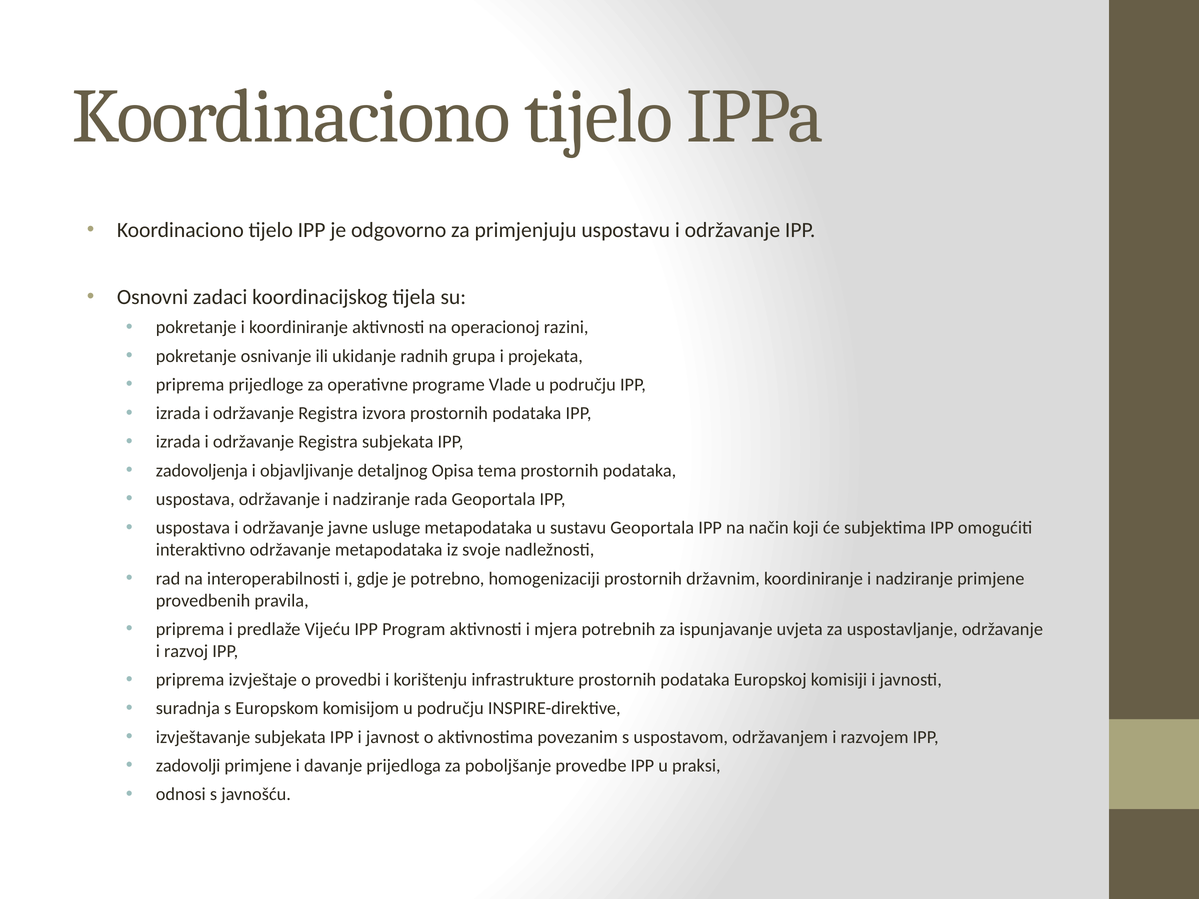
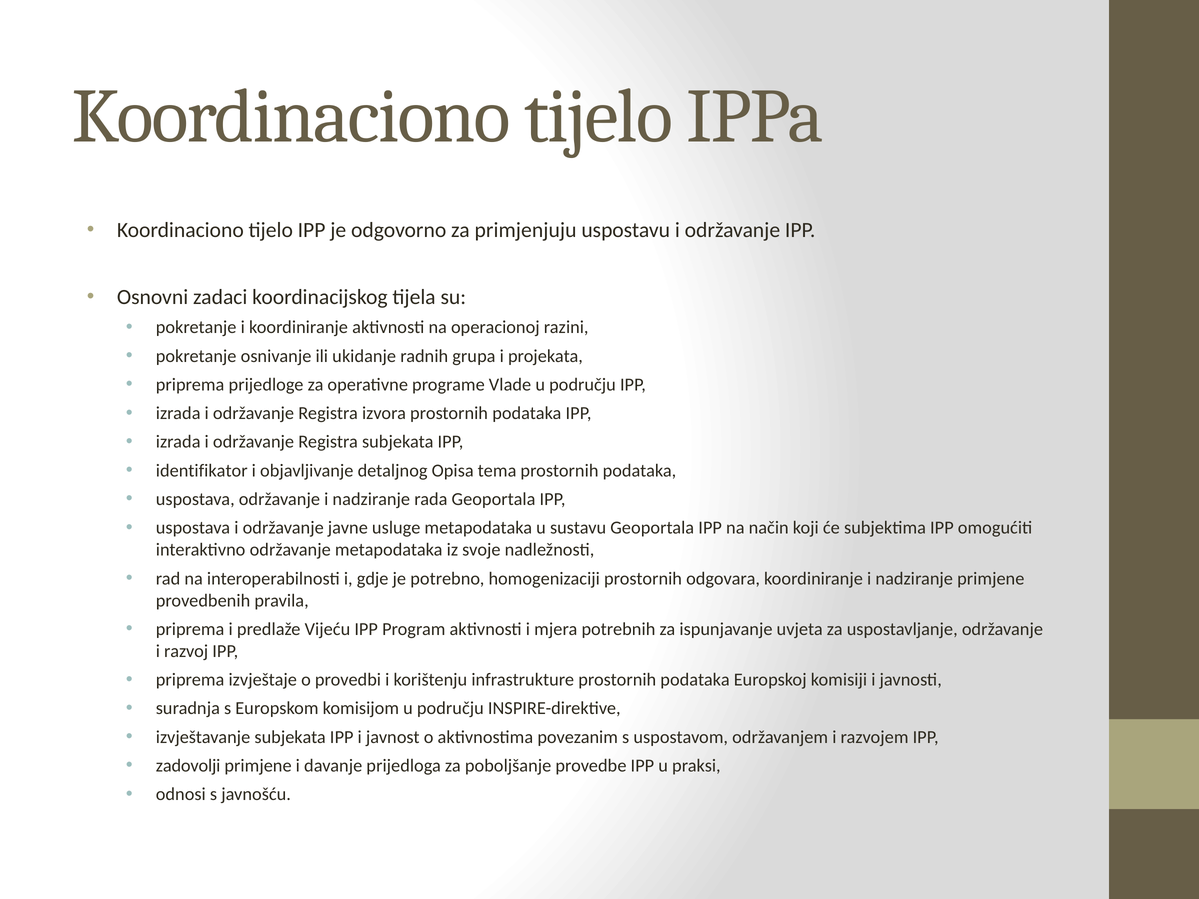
zadovoljenja: zadovoljenja -> identifikator (202, 471)
državnim: državnim -> odgovara (723, 579)
